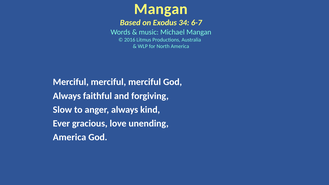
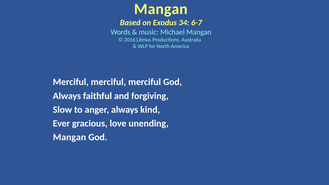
America: America -> Mangan (69, 137)
